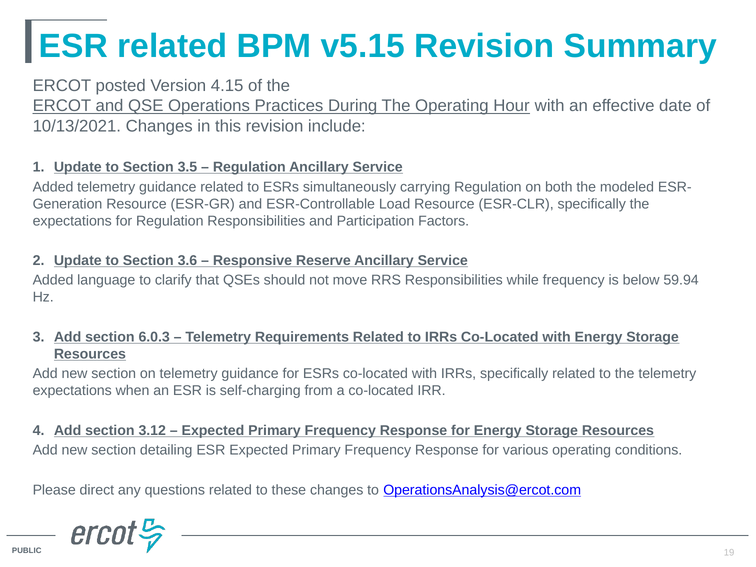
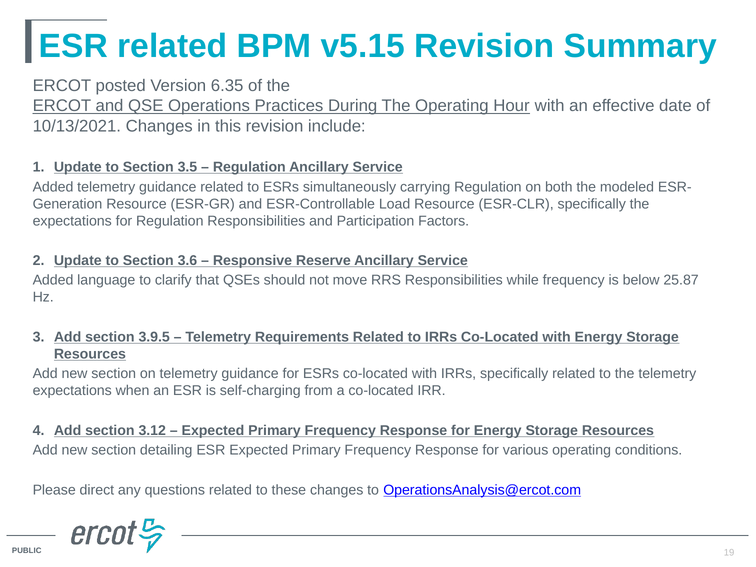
4.15: 4.15 -> 6.35 (227, 86)
59.94: 59.94 -> 25.87 (681, 280)
6.0.3: 6.0.3 -> 3.9.5 (154, 337)
